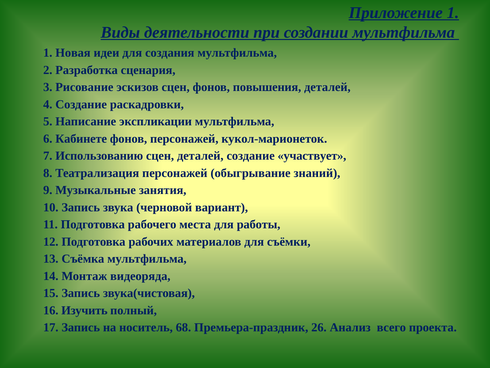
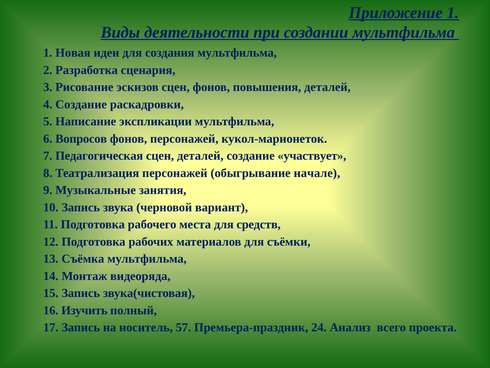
Кабинете: Кабинете -> Вопросов (81, 139)
Использованию: Использованию -> Педагогическая (99, 156)
знаний: знаний -> начале (317, 173)
работы: работы -> средств (259, 224)
68: 68 -> 57 (183, 327)
26: 26 -> 24 (319, 327)
